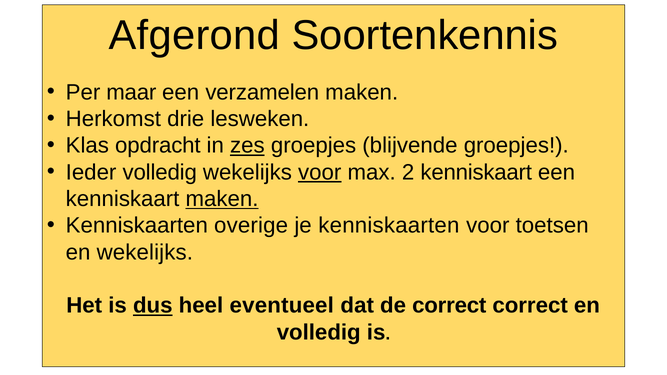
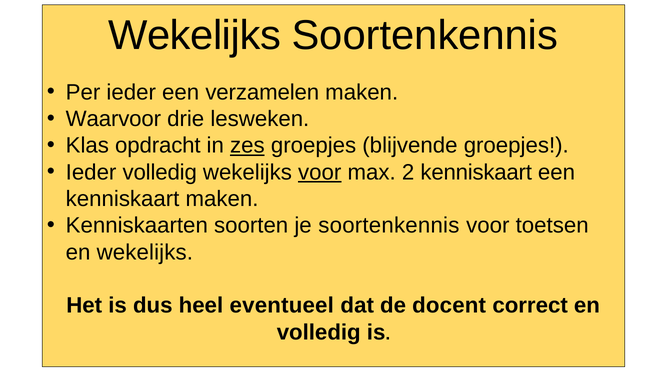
Afgerond: Afgerond -> Wekelijks (195, 35)
Per maar: maar -> ieder (131, 92)
Herkomst: Herkomst -> Waarvoor (113, 119)
maken underline: present -> none (222, 199)
overige: overige -> soorten (251, 226)
je kenniskaarten: kenniskaarten -> soortenkennis (389, 226)
dus underline: present -> none (153, 306)
de correct: correct -> docent (449, 306)
